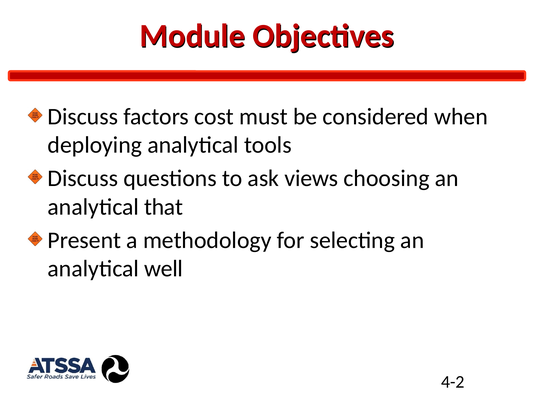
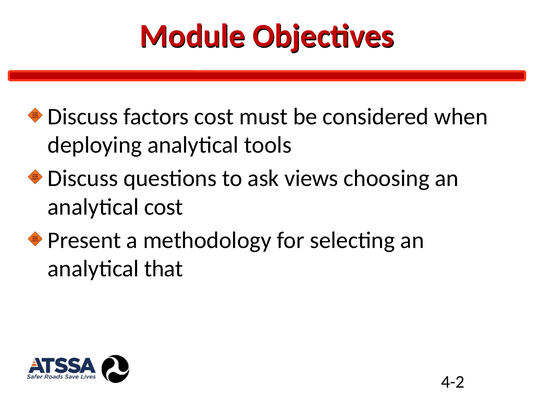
analytical that: that -> cost (164, 207)
well: well -> that (164, 268)
